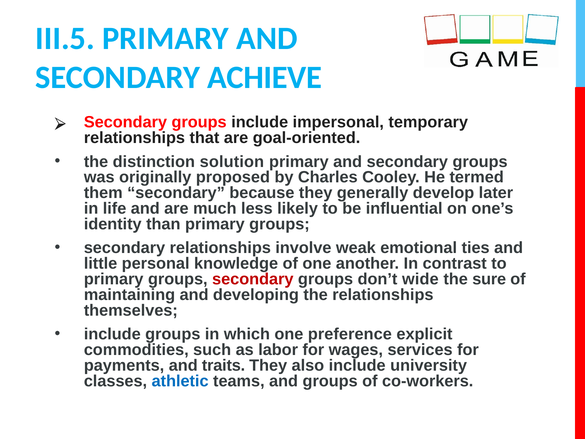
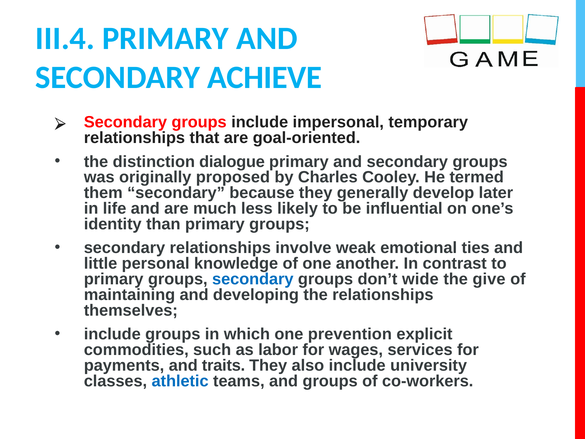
III.5: III.5 -> III.4 (65, 38)
solution: solution -> dialogue (232, 162)
secondary colour: red -> blue (253, 279)
sure: sure -> give (489, 279)
preference: preference -> prevention (350, 334)
